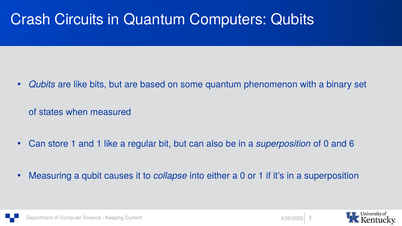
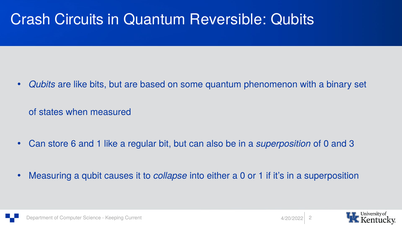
Computers: Computers -> Reversible (228, 20)
store 1: 1 -> 6 (73, 144)
6: 6 -> 3 (352, 144)
